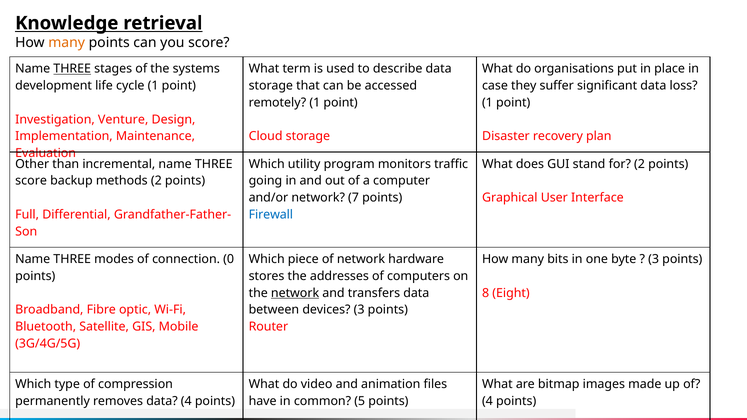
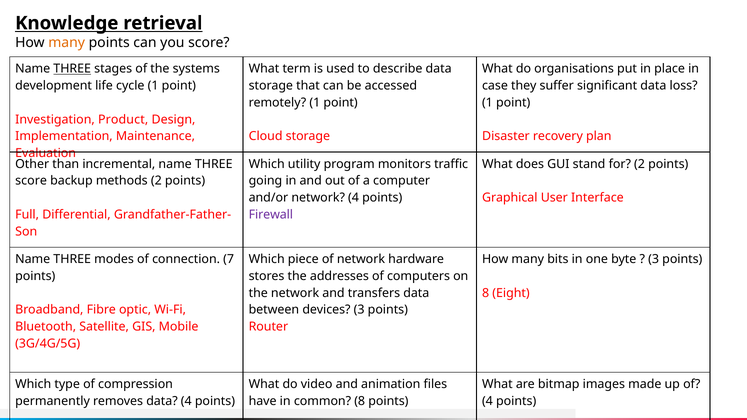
Venture: Venture -> Product (123, 120)
network 7: 7 -> 4 (354, 198)
Firewall colour: blue -> purple (271, 215)
0: 0 -> 7 (229, 259)
network underline: present -> none (295, 293)
common 5: 5 -> 8 (360, 401)
